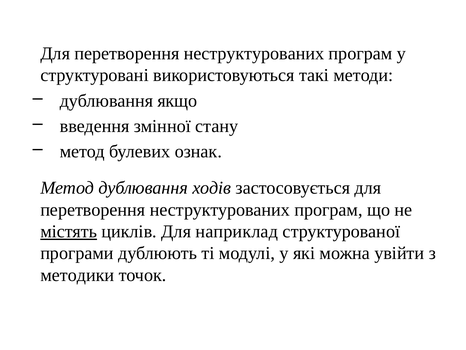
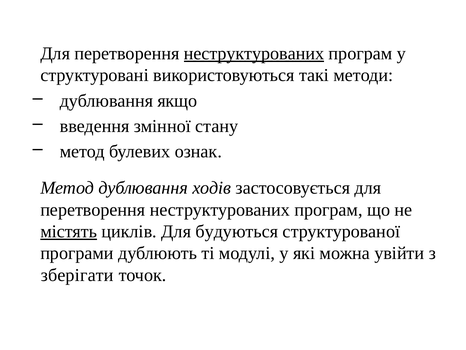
неструктурованих underline: none -> present (254, 53)
наприклад: наприклад -> будуються (237, 231)
методики: методики -> зберігати (77, 275)
